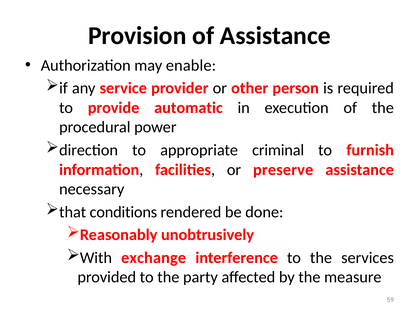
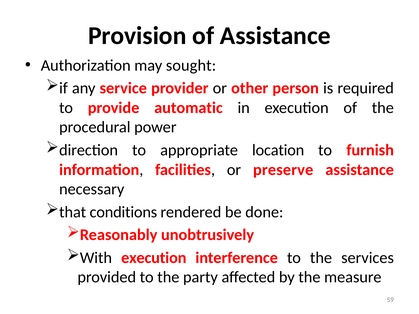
enable: enable -> sought (191, 65)
criminal: criminal -> location (278, 150)
With exchange: exchange -> execution (154, 258)
